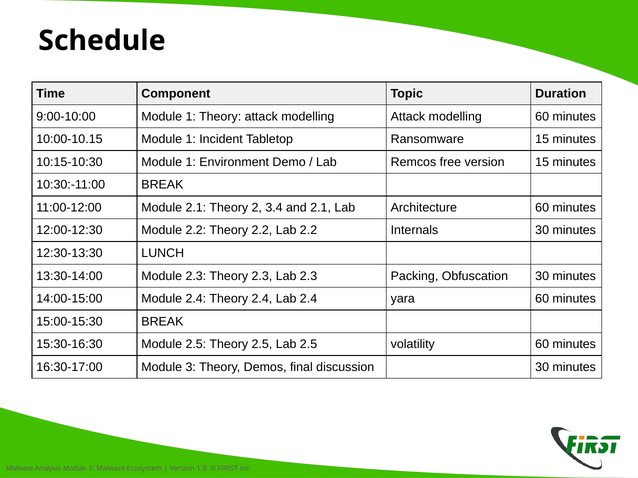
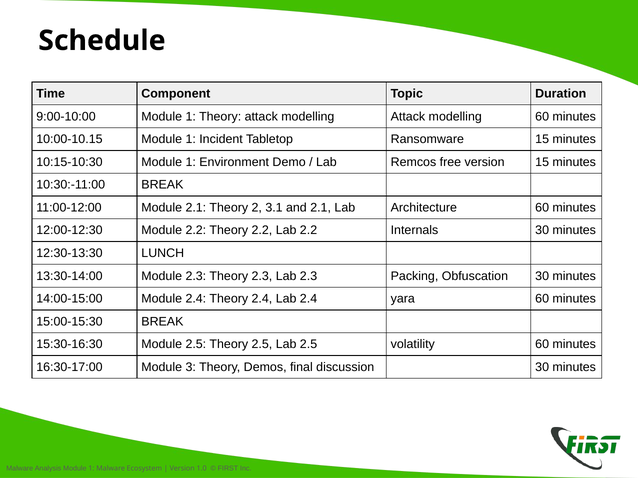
3.4: 3.4 -> 3.1 (274, 208)
